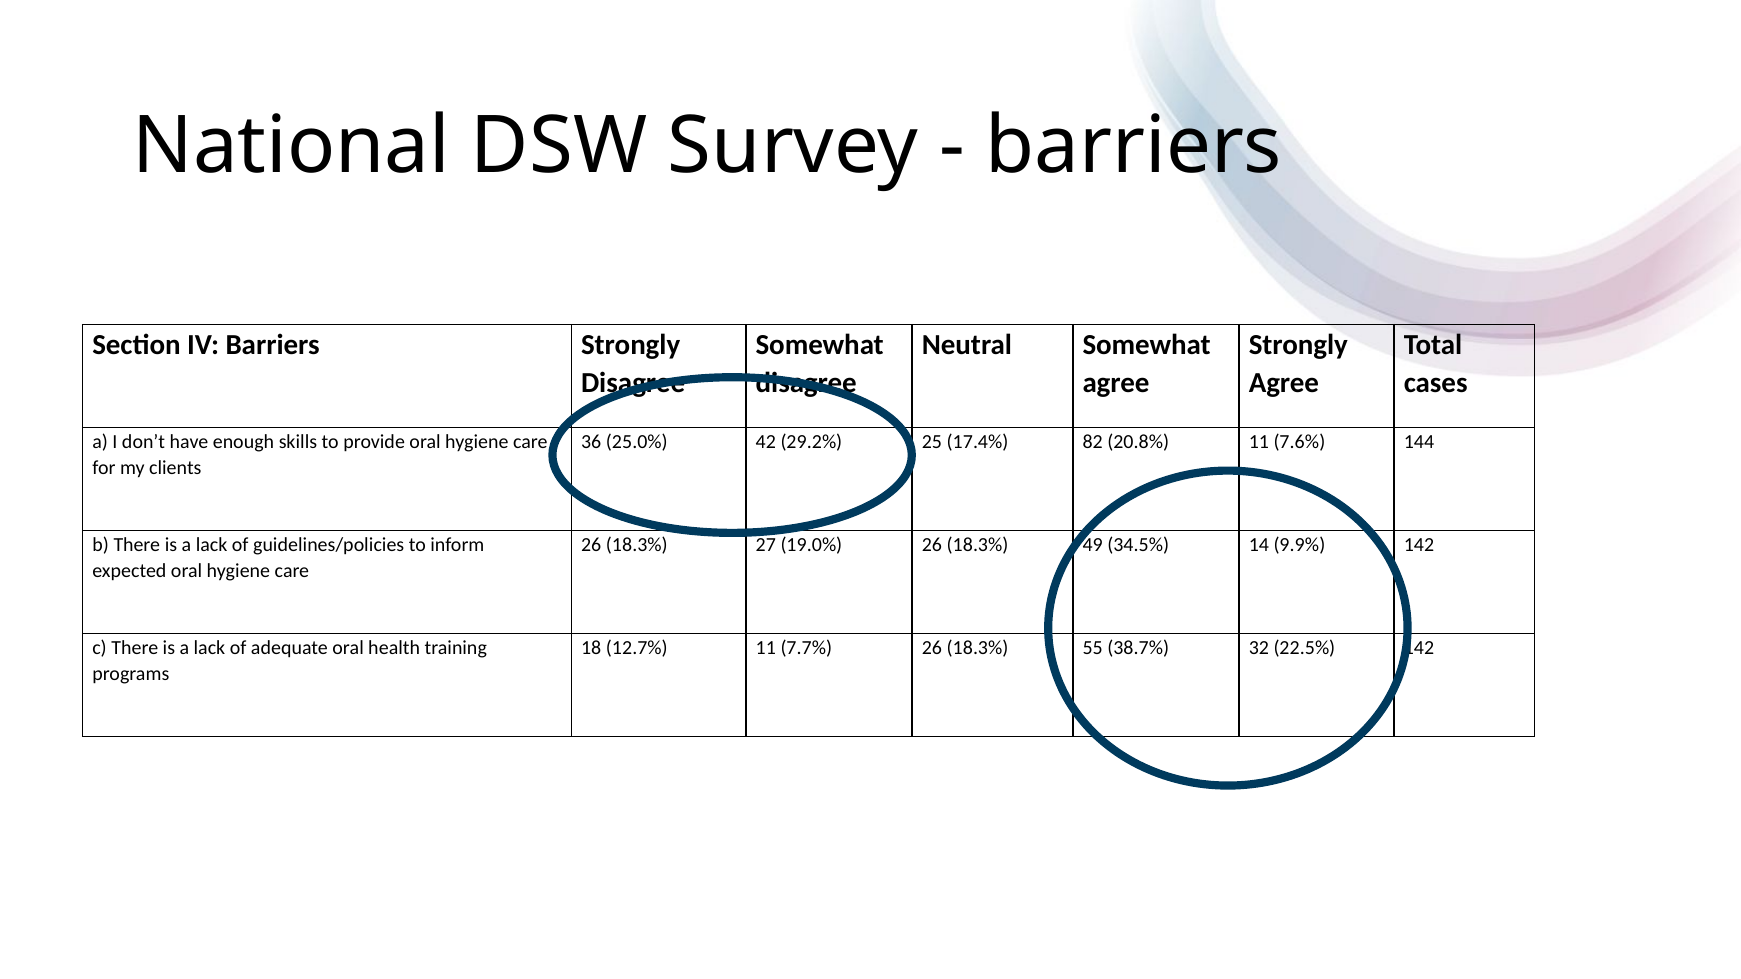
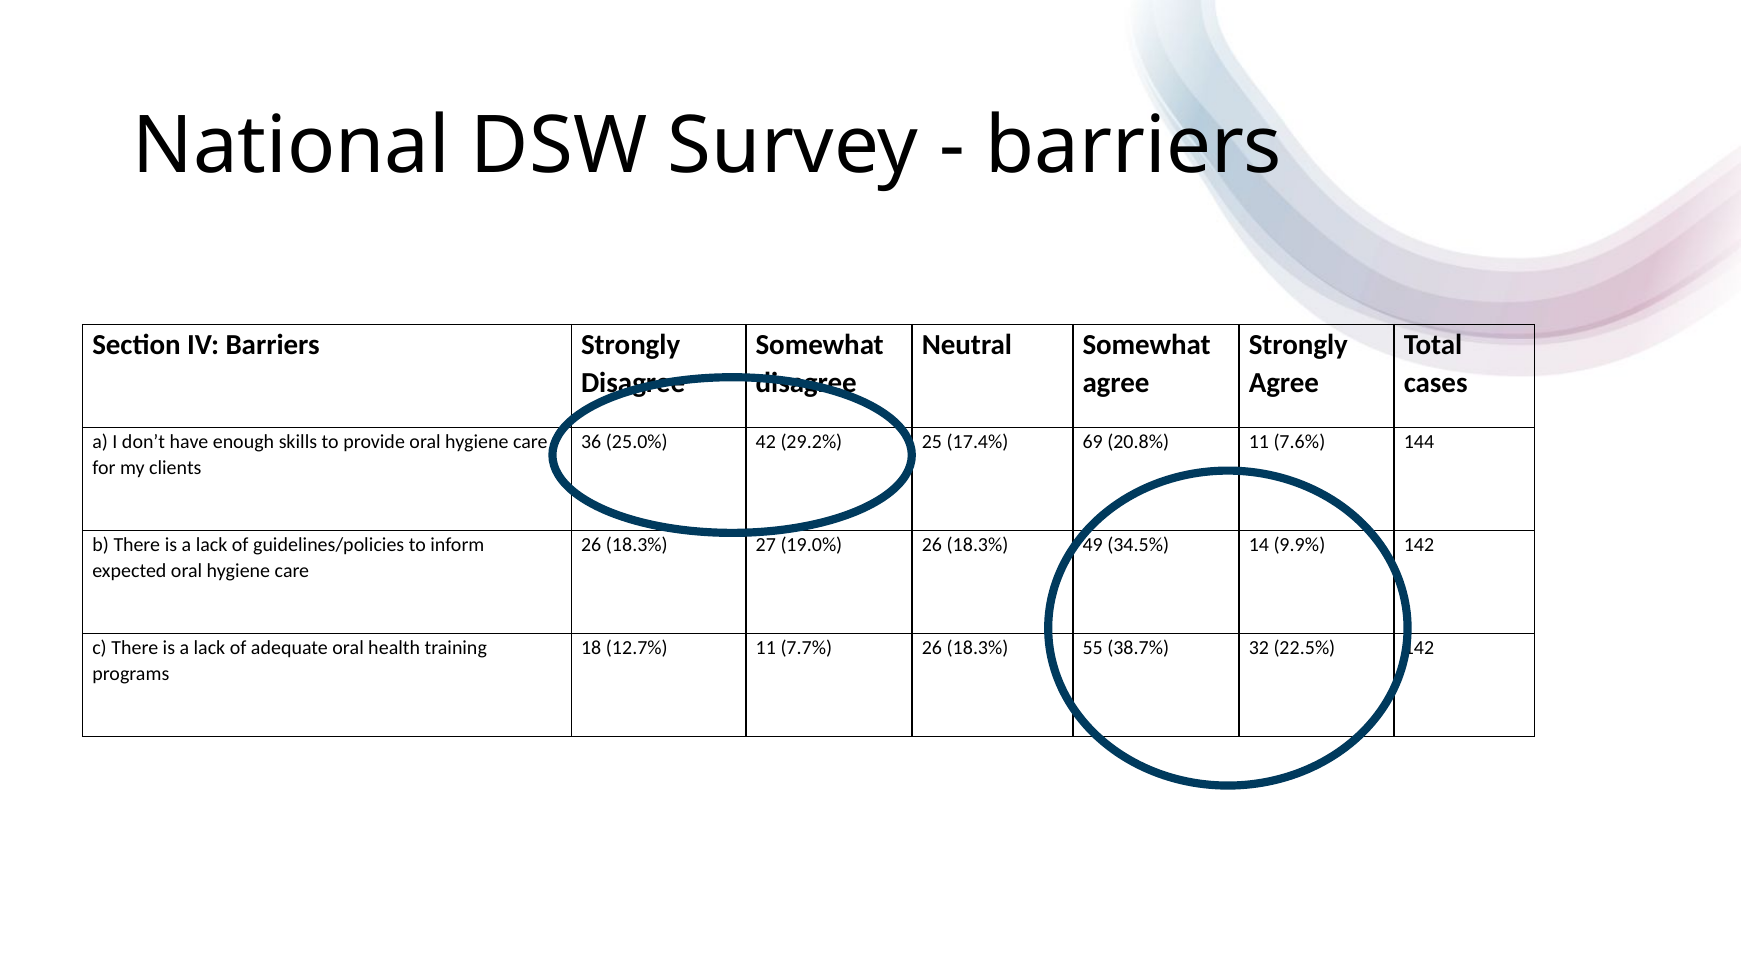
82: 82 -> 69 (1093, 442)
